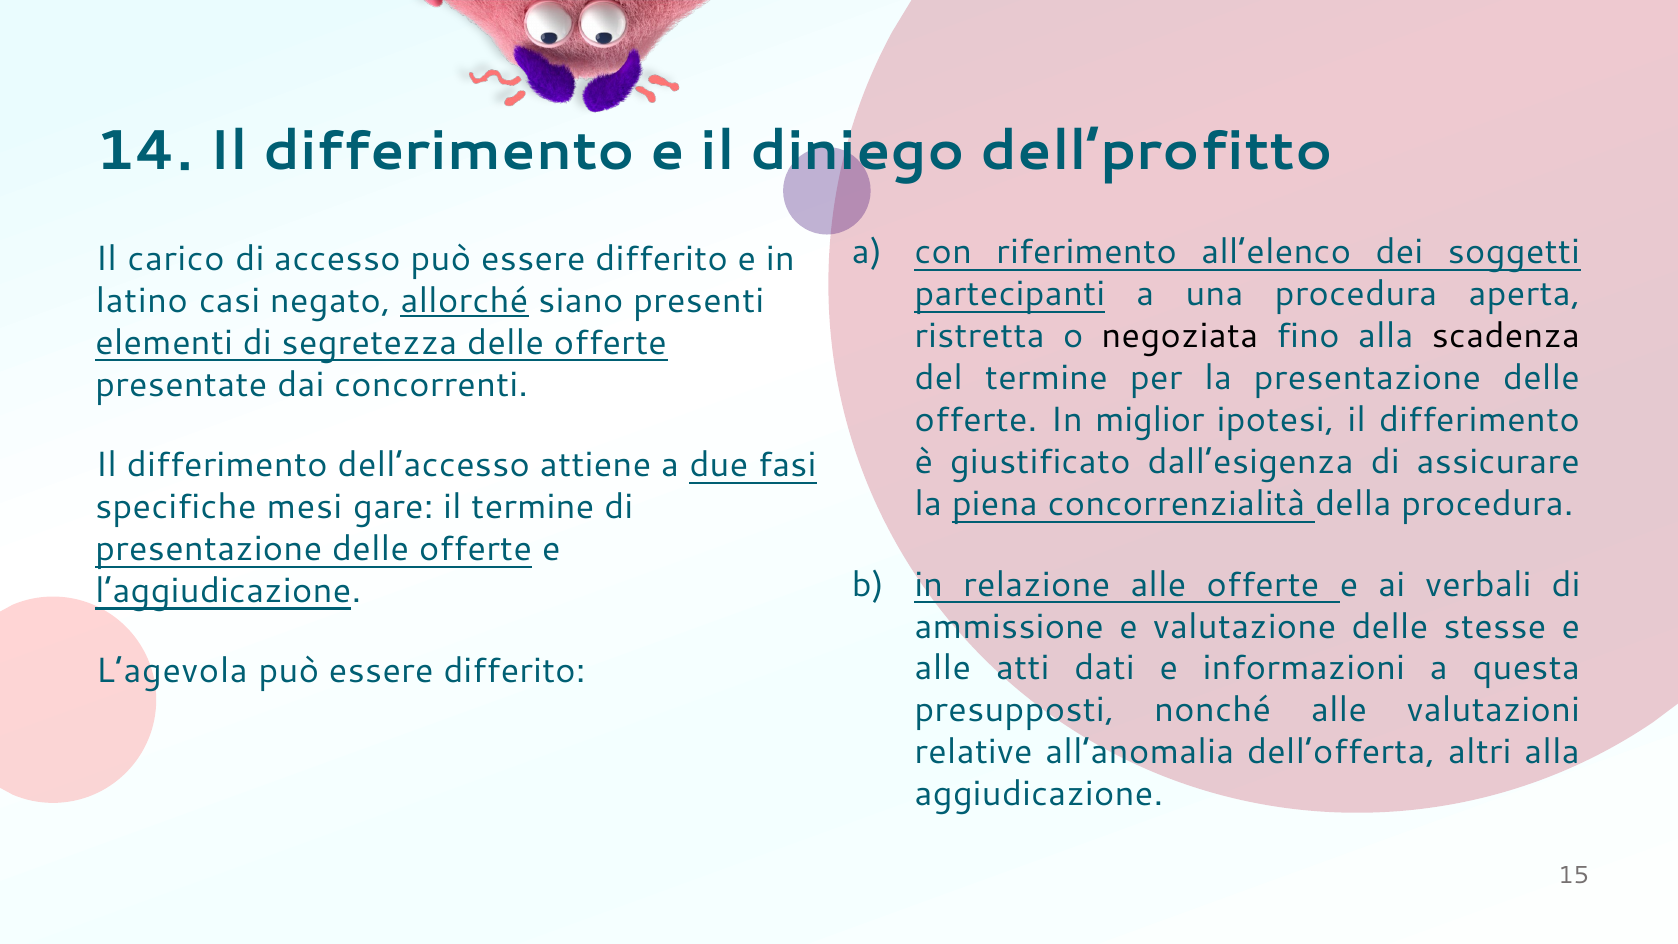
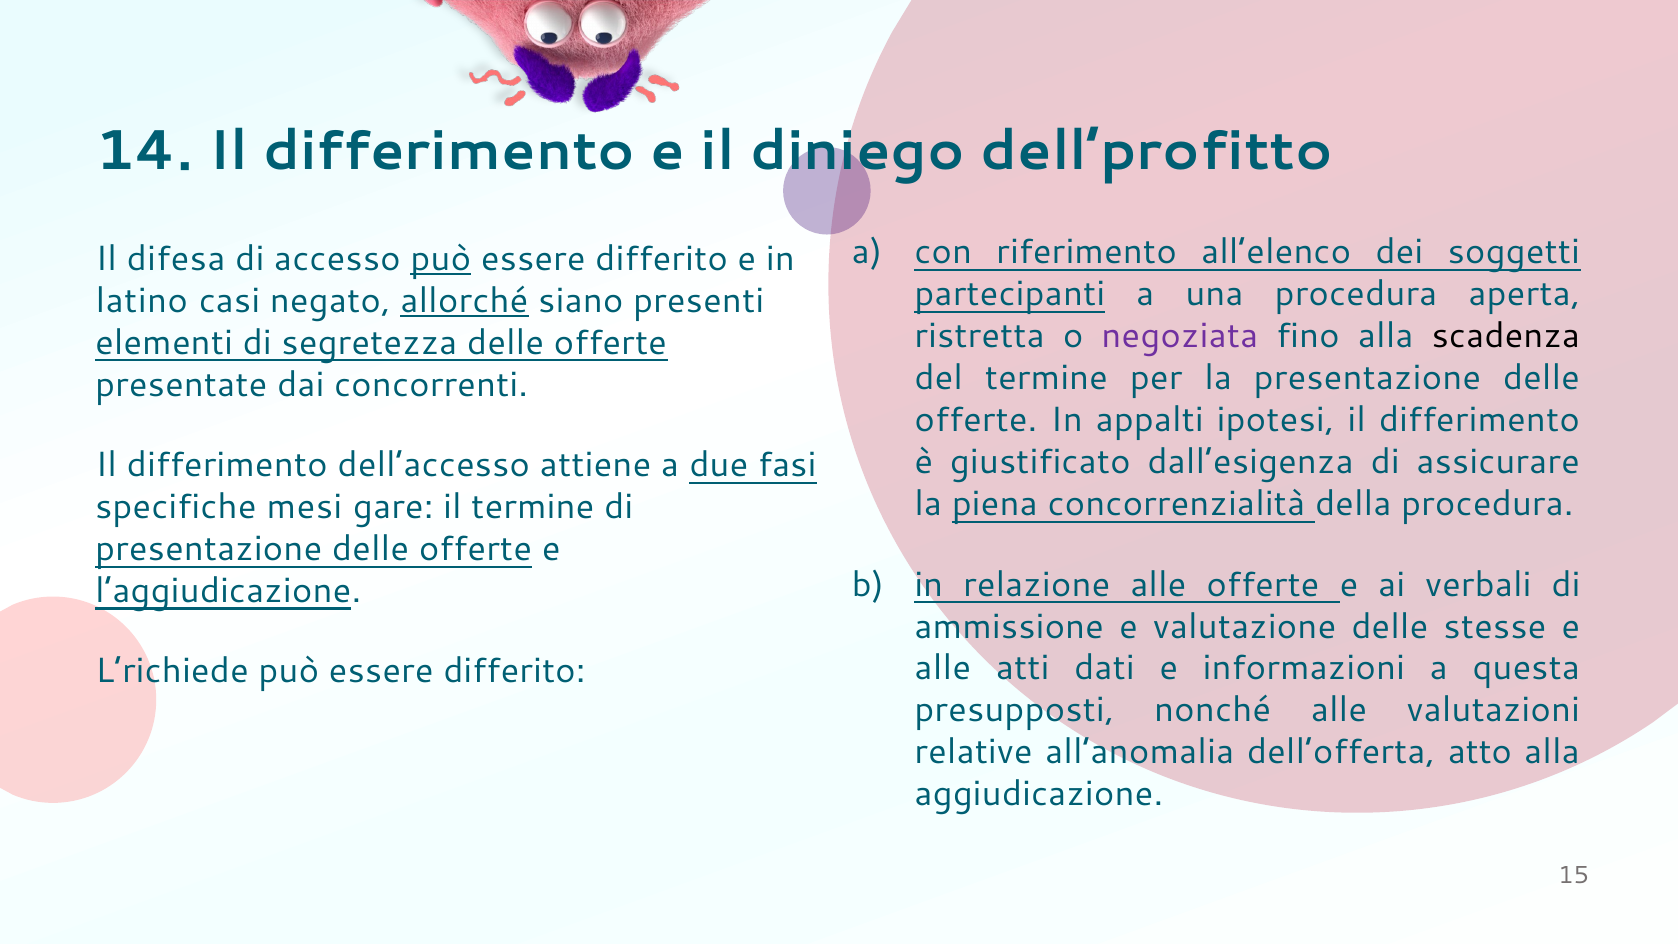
carico: carico -> difesa (176, 259)
può underline: none -> present (441, 259)
negoziata colour: black -> purple (1180, 336)
miglior: miglior -> appalti (1150, 420)
L’agevola: L’agevola -> L’richiede (172, 671)
altri: altri -> atto (1480, 752)
